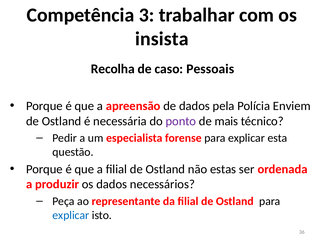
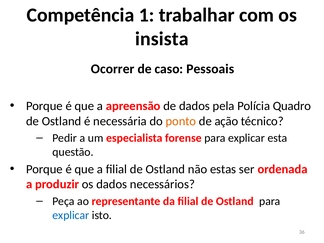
3: 3 -> 1 (147, 15)
Recolha: Recolha -> Ocorrer (113, 69)
Enviem: Enviem -> Quadro (292, 106)
ponto colour: purple -> orange (181, 121)
mais: mais -> ação (226, 121)
